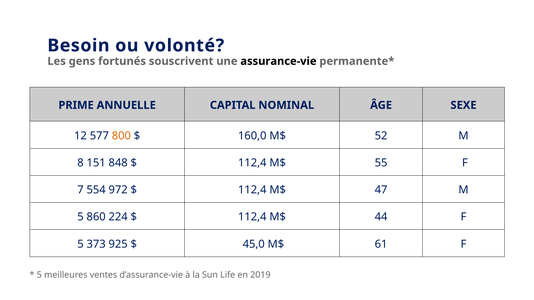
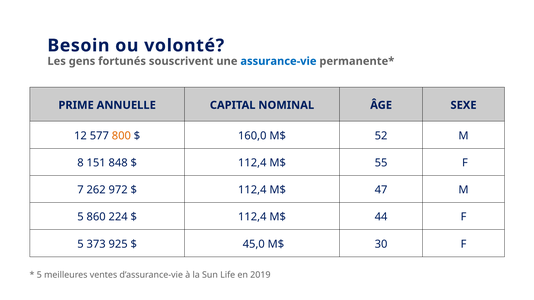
assurance-vie colour: black -> blue (278, 61)
554: 554 -> 262 (96, 190)
61: 61 -> 30 (381, 244)
